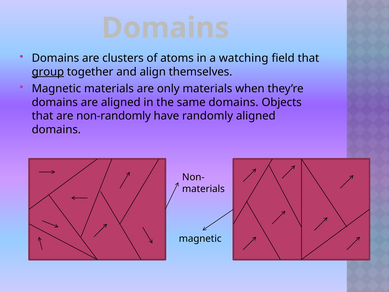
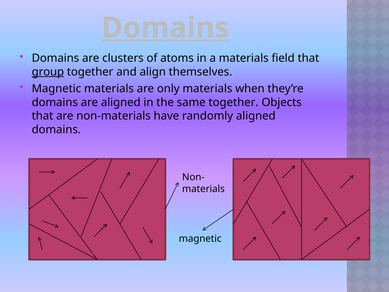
Domains underline: none -> present (165, 28)
a watching: watching -> materials (244, 58)
same domains: domains -> together (234, 102)
non-randomly: non-randomly -> non-materials (114, 116)
